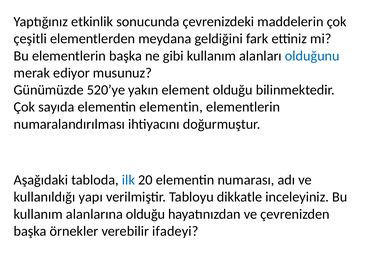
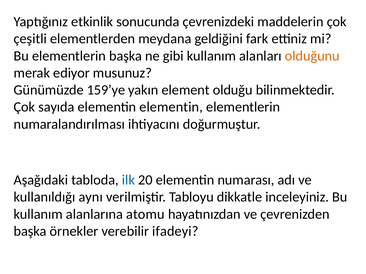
olduğunu colour: blue -> orange (312, 56)
520’ye: 520’ye -> 159’ye (106, 90)
yapı: yapı -> aynı (91, 197)
alanlarına olduğu: olduğu -> atomu (145, 214)
